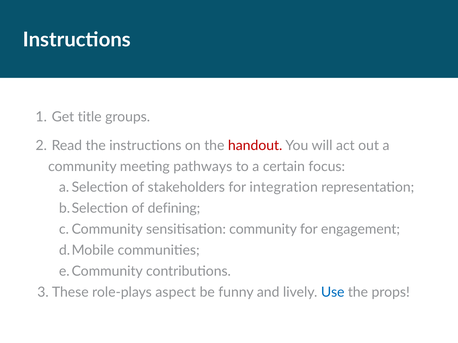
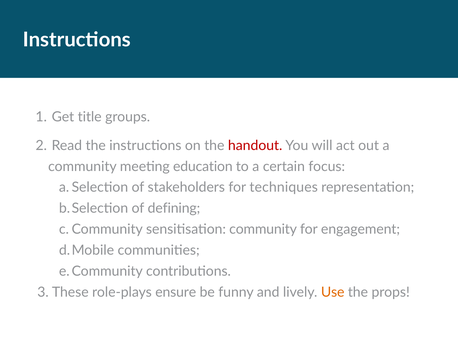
pathways: pathways -> education (203, 167)
integration: integration -> techniques (284, 188)
aspect: aspect -> ensure (176, 293)
Use colour: blue -> orange (333, 293)
